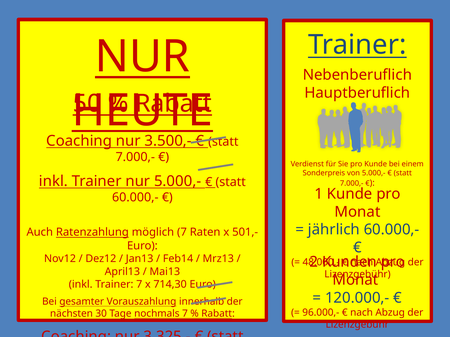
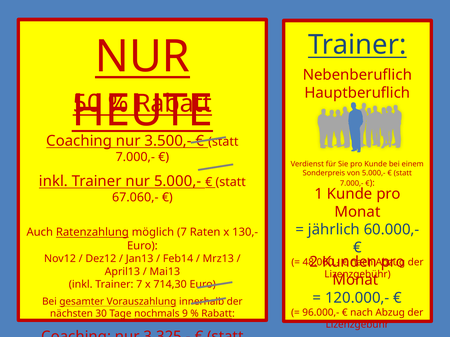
60.000,-: 60.000,- -> 67.060,- (135, 198)
501,-: 501,- -> 130,- (245, 233)
nochmals 7: 7 -> 9 (185, 314)
